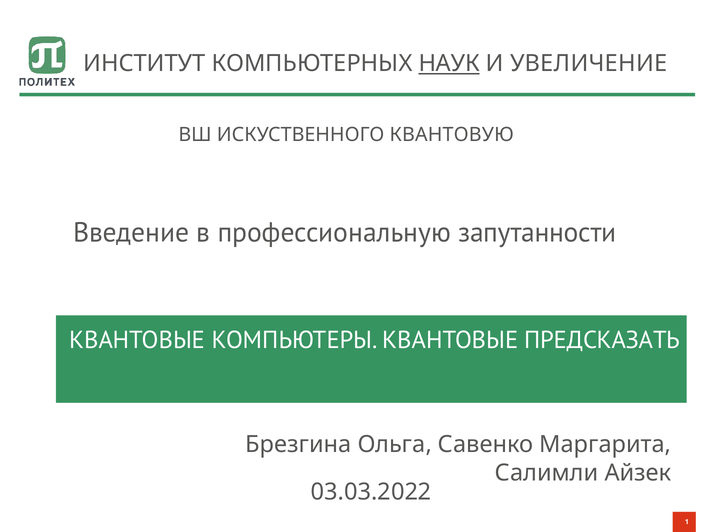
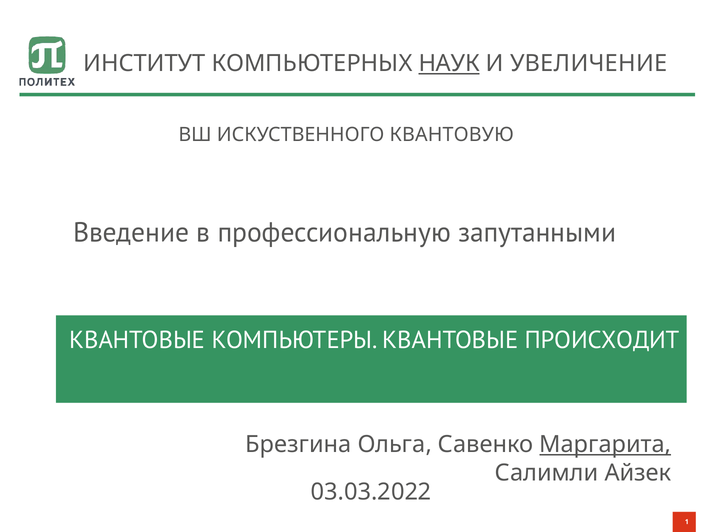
запутанности: запутанности -> запутанными (537, 233)
ПРЕДСКАЗАТЬ: ПРЕДСКАЗАТЬ -> ПРОИСХОДИТ (602, 340)
Маргарита underline: none -> present (605, 444)
